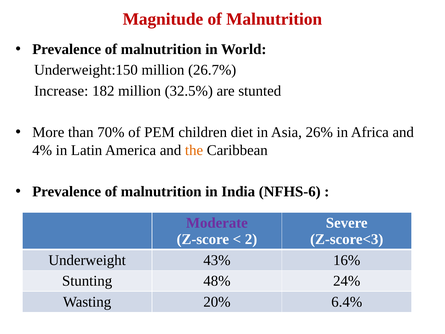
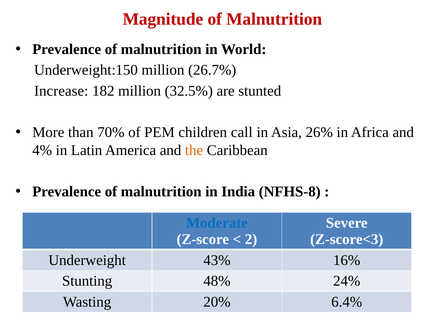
diet: diet -> call (242, 132)
NFHS-6: NFHS-6 -> NFHS-8 (290, 192)
Moderate colour: purple -> blue (217, 223)
